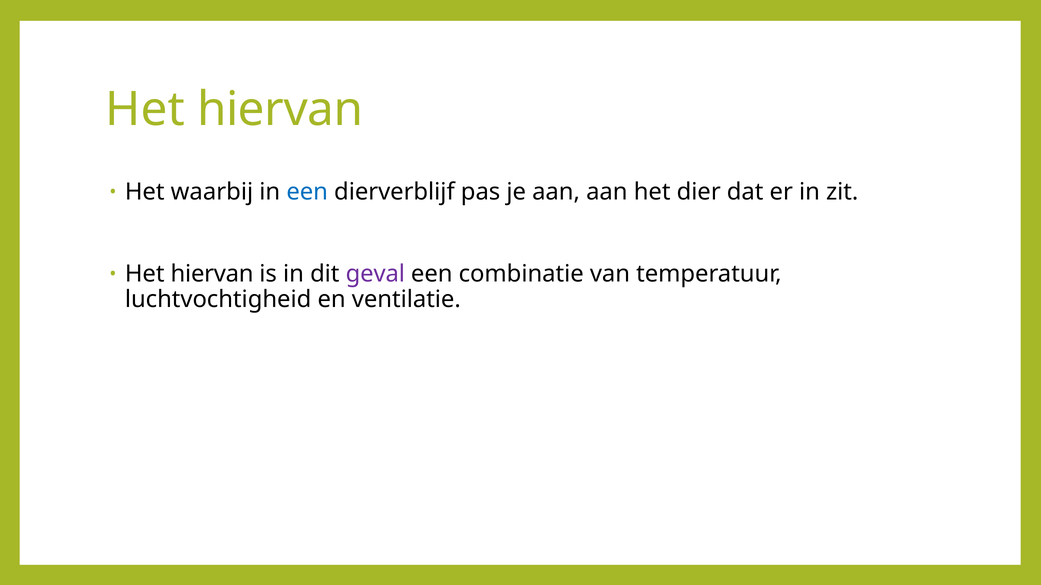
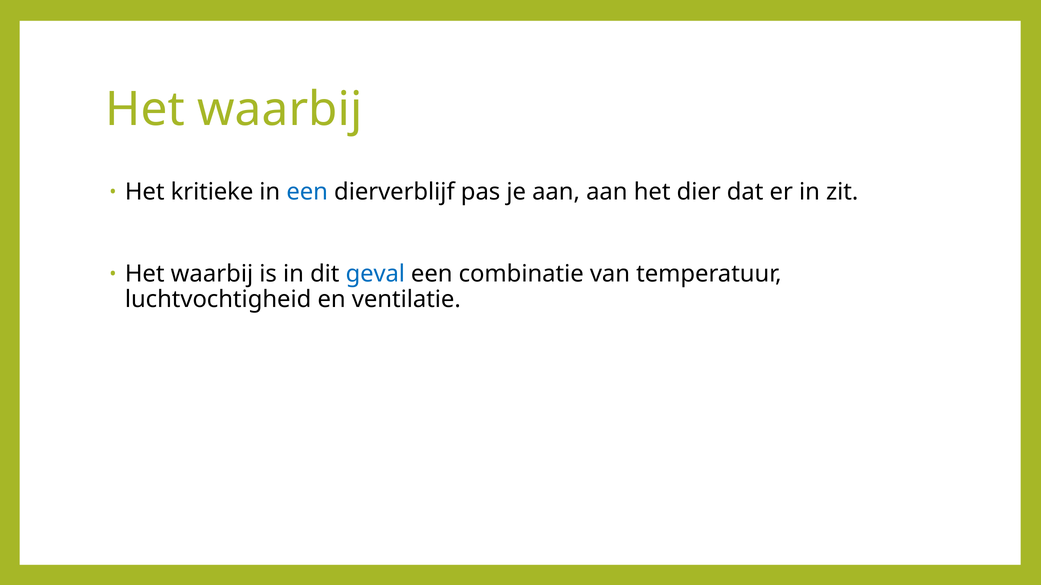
hiervan: hiervan -> waarbij (280, 110)
waarbij: waarbij -> kritieke (212, 192)
hiervan: hiervan -> waarbij (212, 274)
geval colour: purple -> blue (375, 274)
